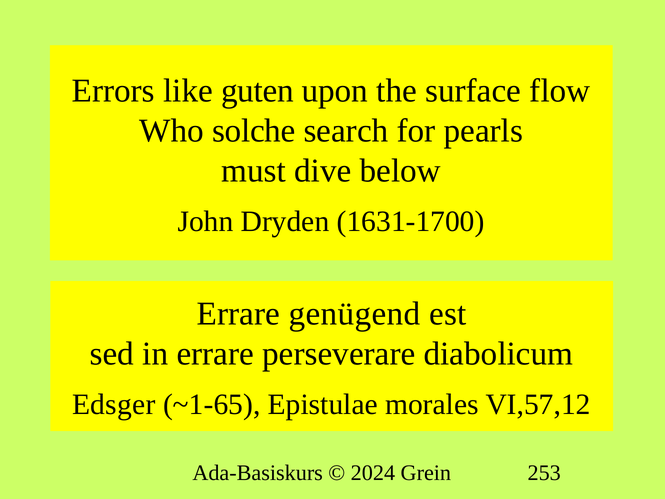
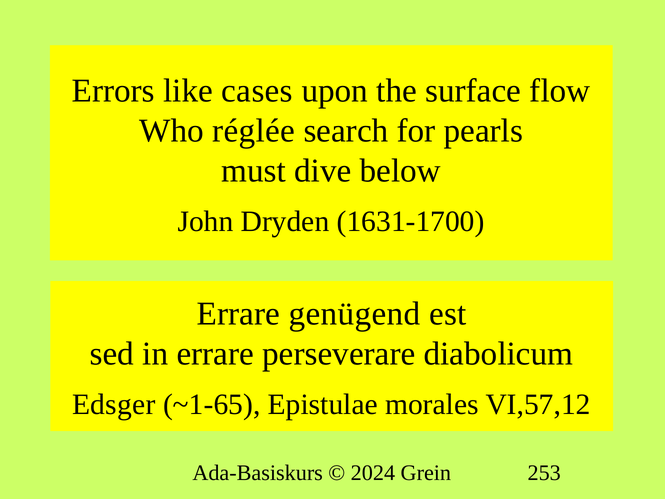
guten: guten -> cases (257, 91)
solche: solche -> réglée (254, 131)
